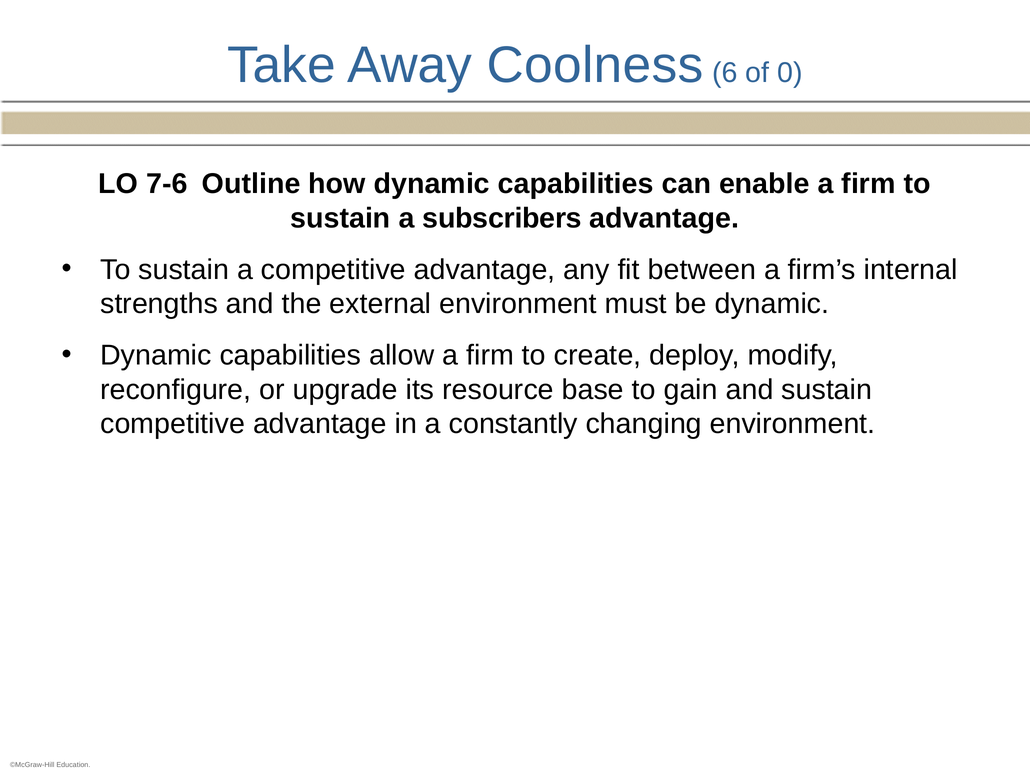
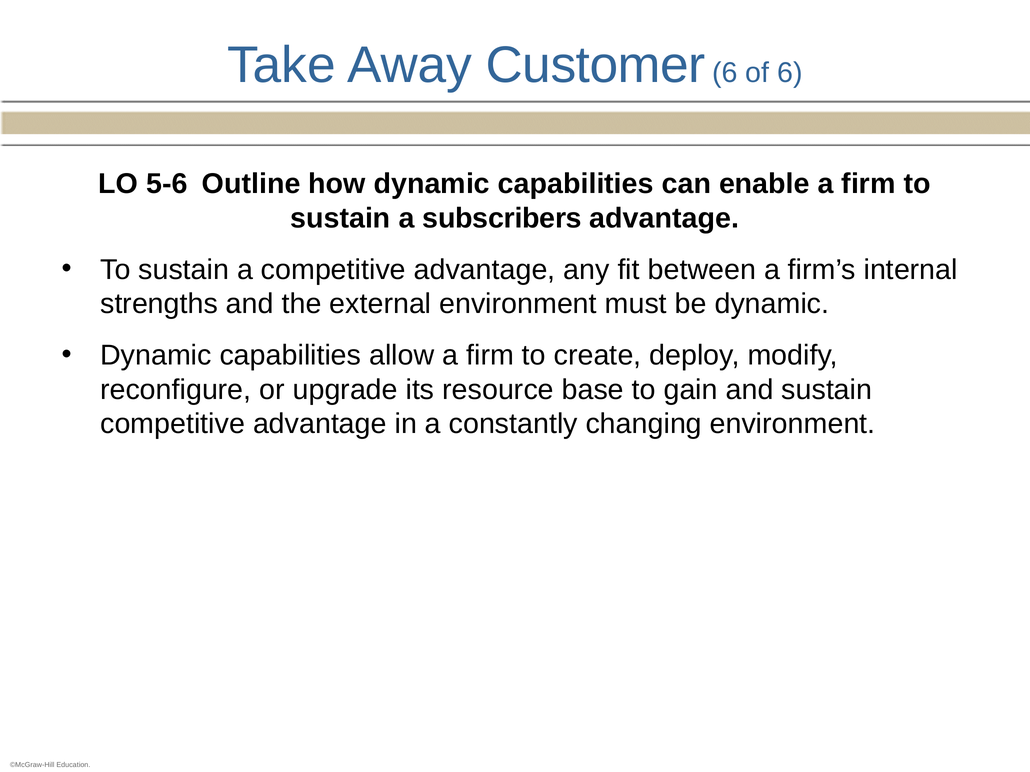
Coolness: Coolness -> Customer (596, 65)
of 0: 0 -> 6 (790, 73)
7-6: 7-6 -> 5-6 (167, 184)
